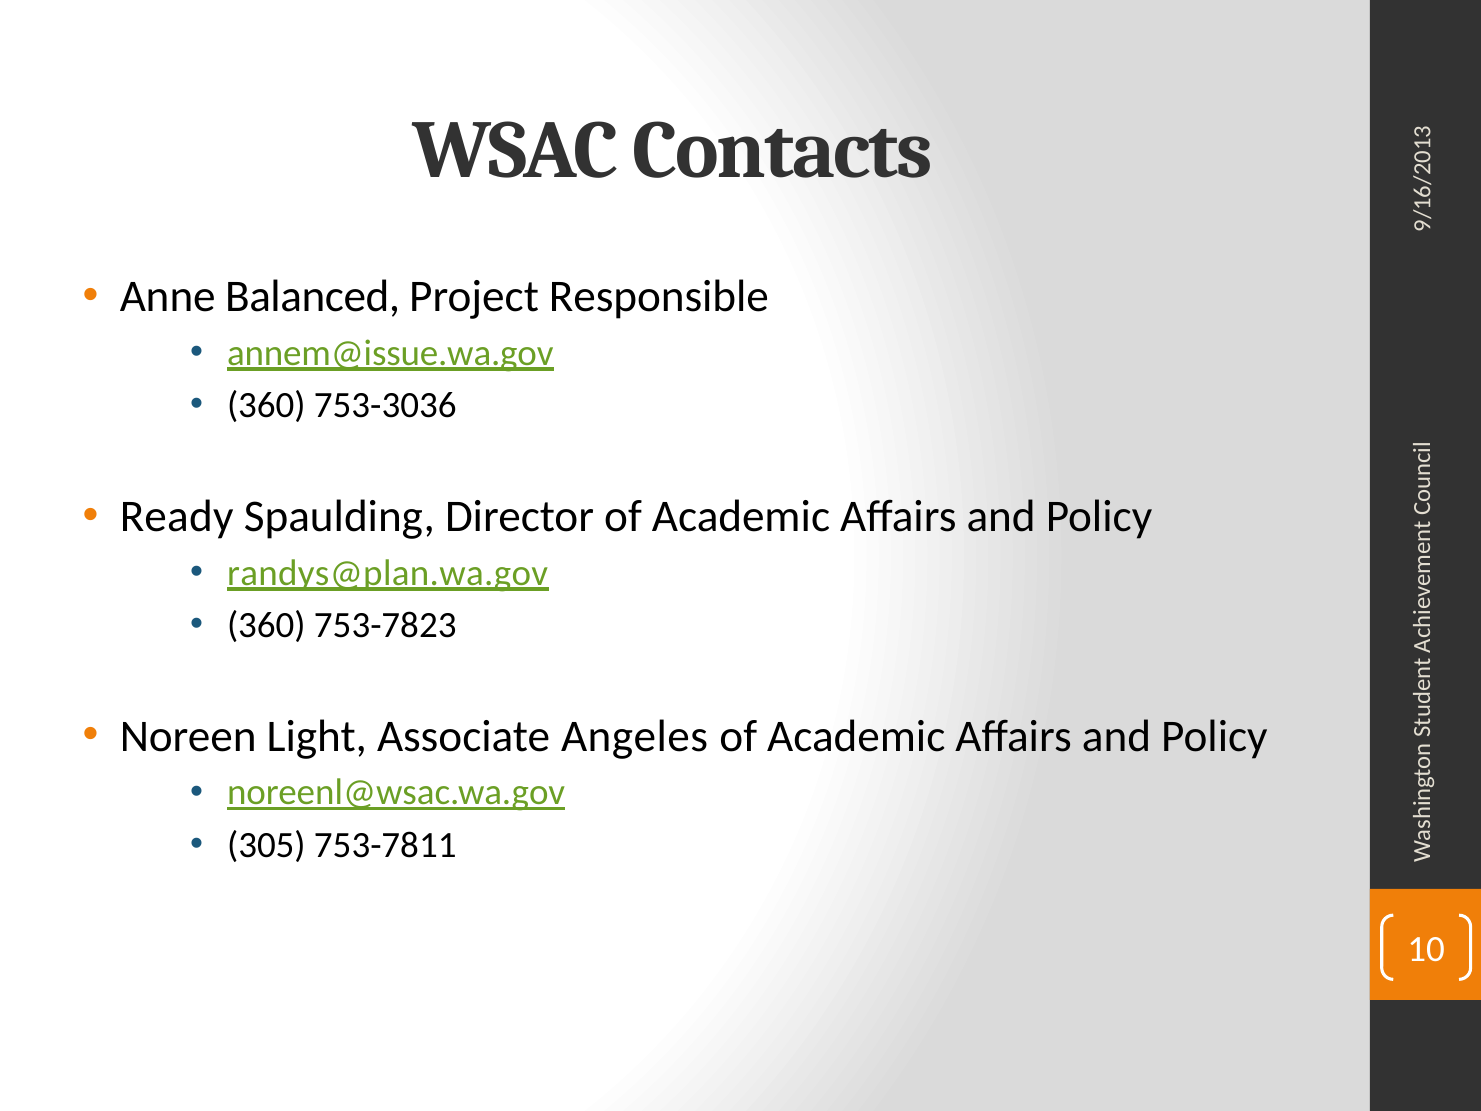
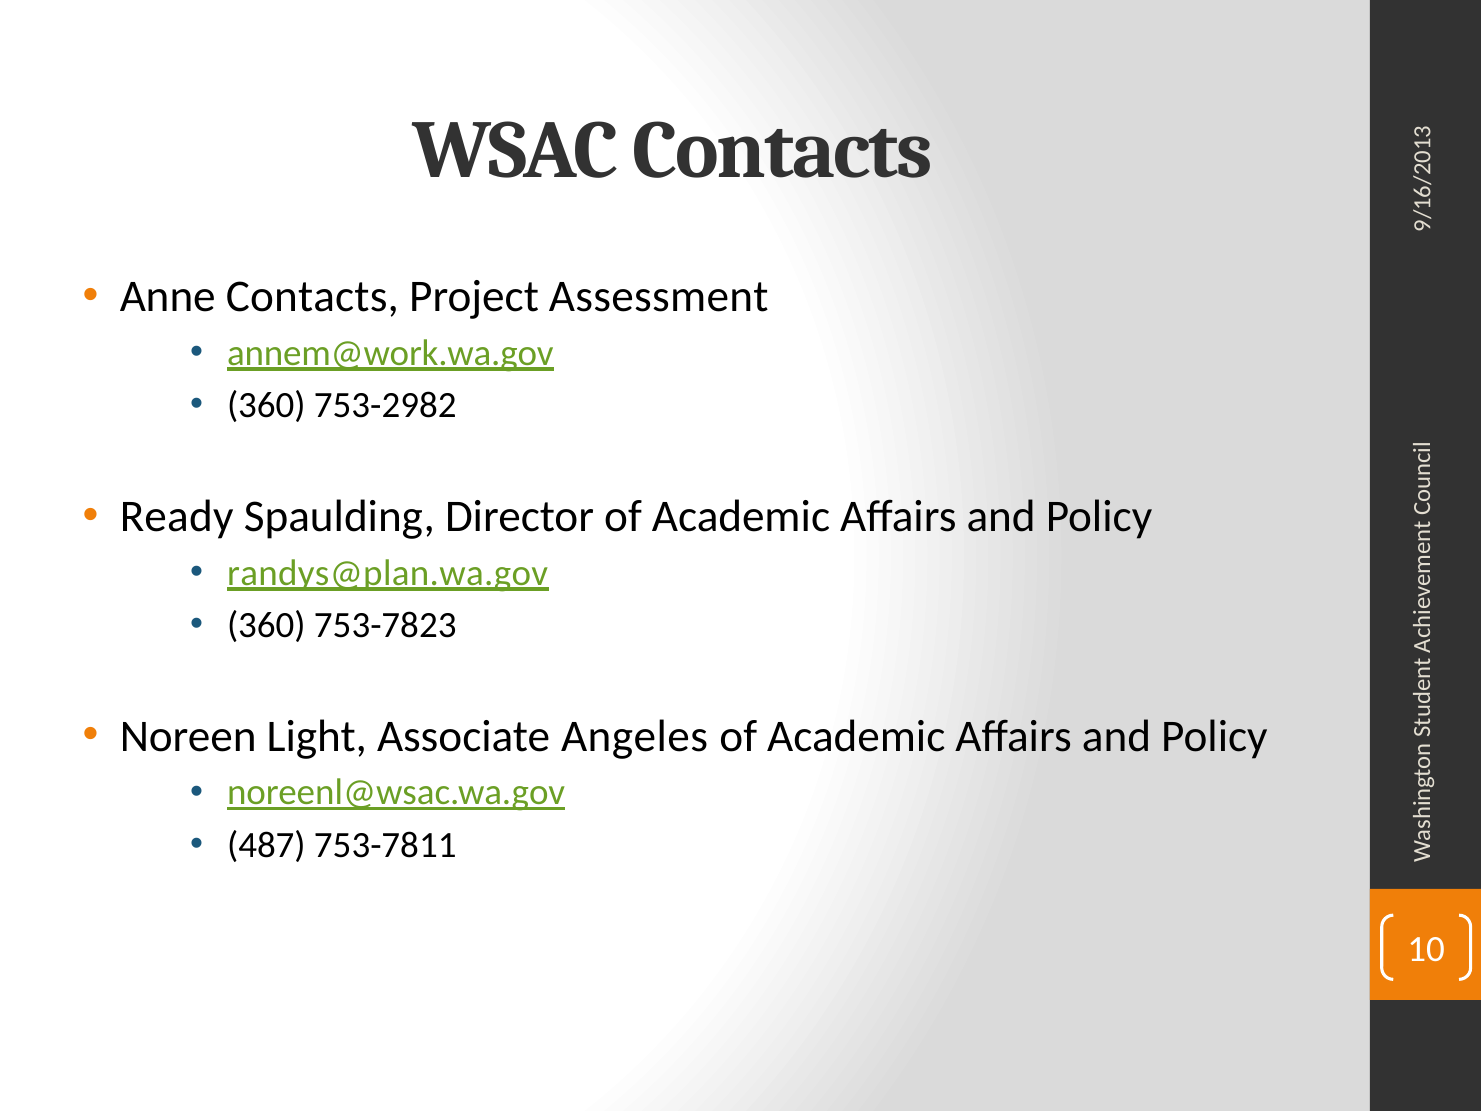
Anne Balanced: Balanced -> Contacts (312, 297)
Responsible: Responsible -> Assessment (659, 297)
annem@issue.wa.gov: annem@issue.wa.gov -> annem@work.wa.gov (390, 353)
753-3036: 753-3036 -> 753-2982 (385, 406)
305: 305 -> 487 (266, 845)
